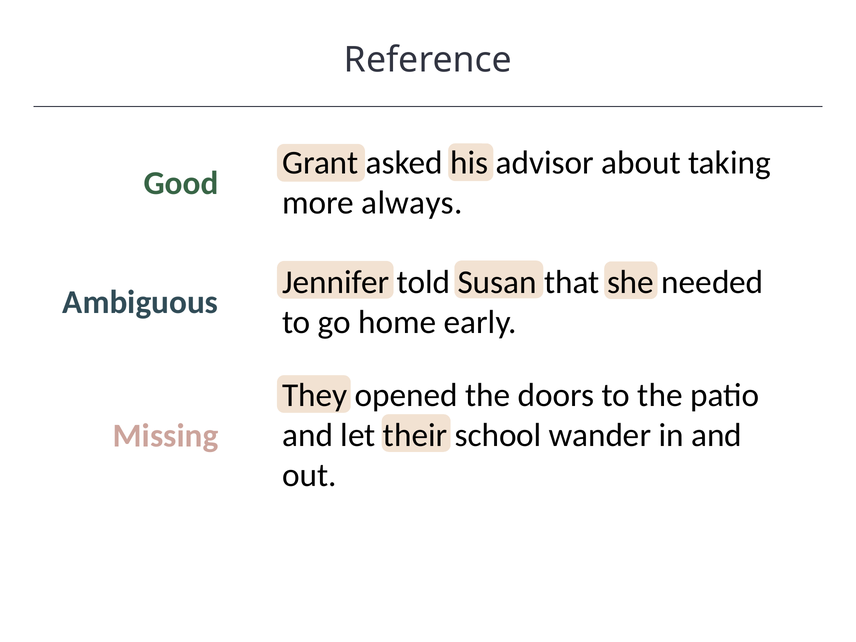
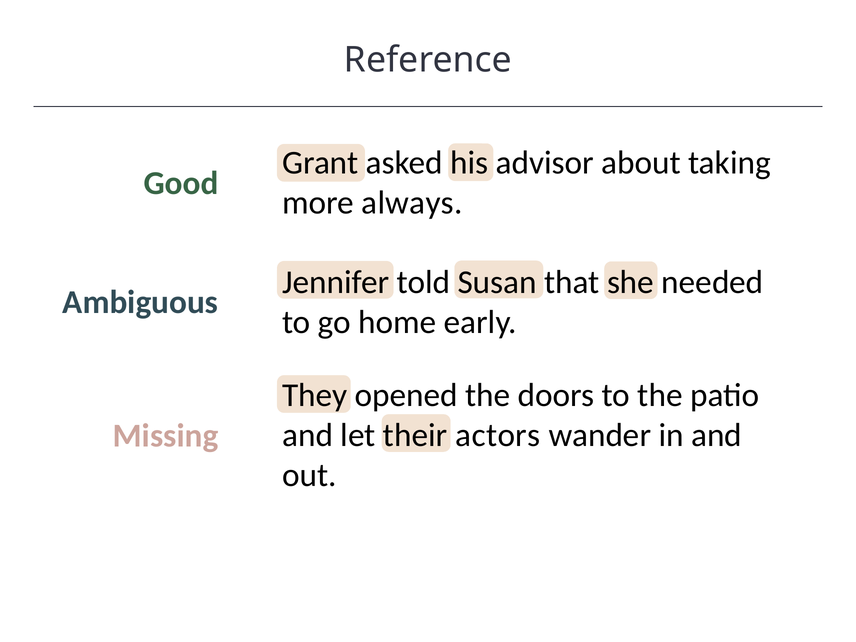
school: school -> actors (498, 435)
